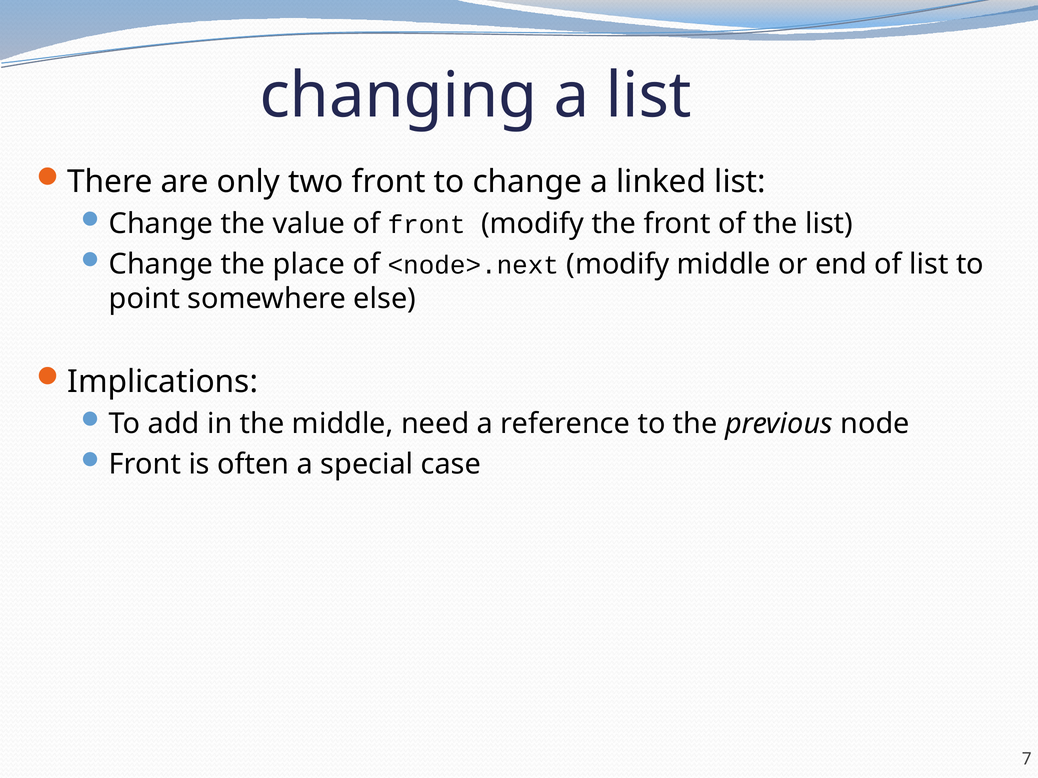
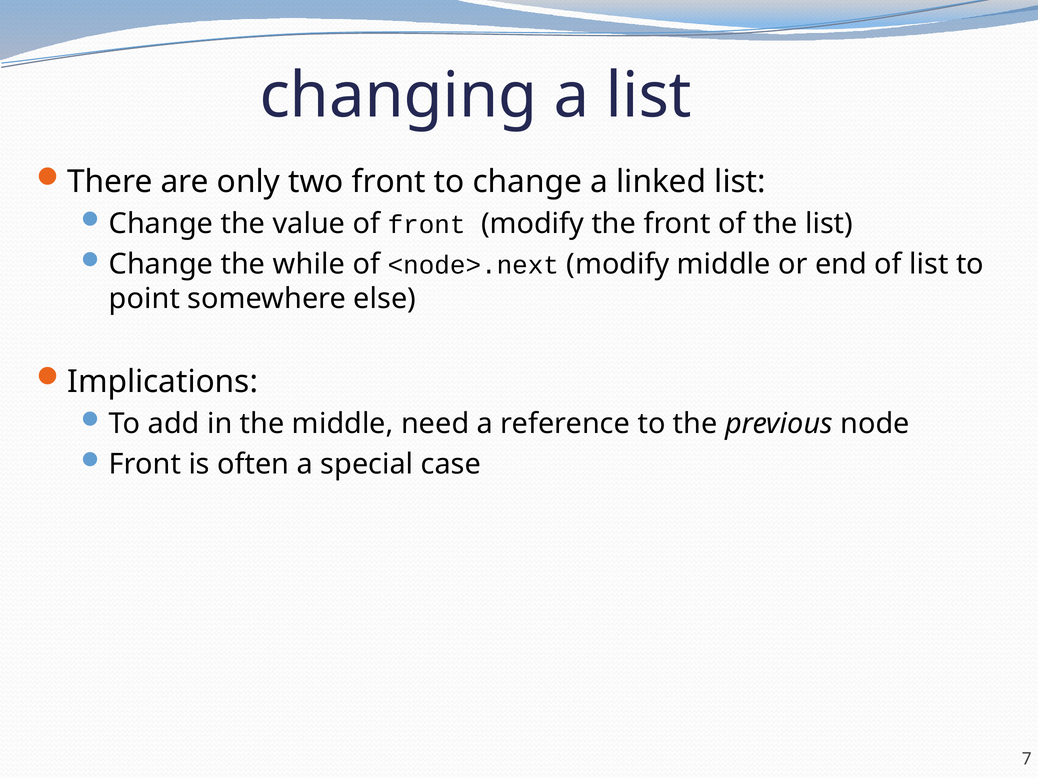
place: place -> while (309, 264)
